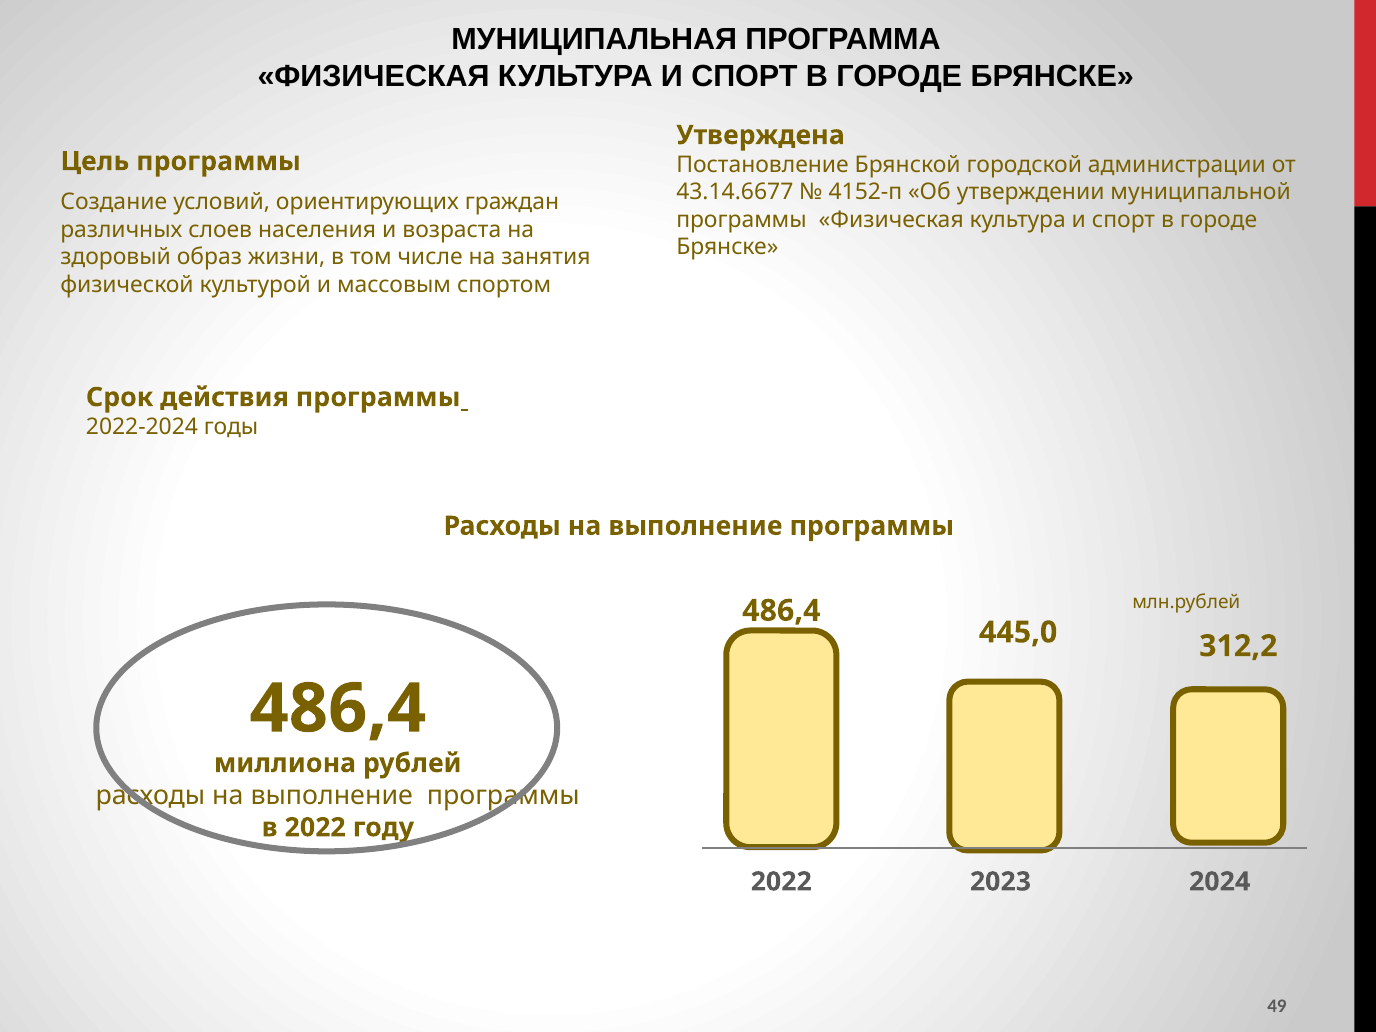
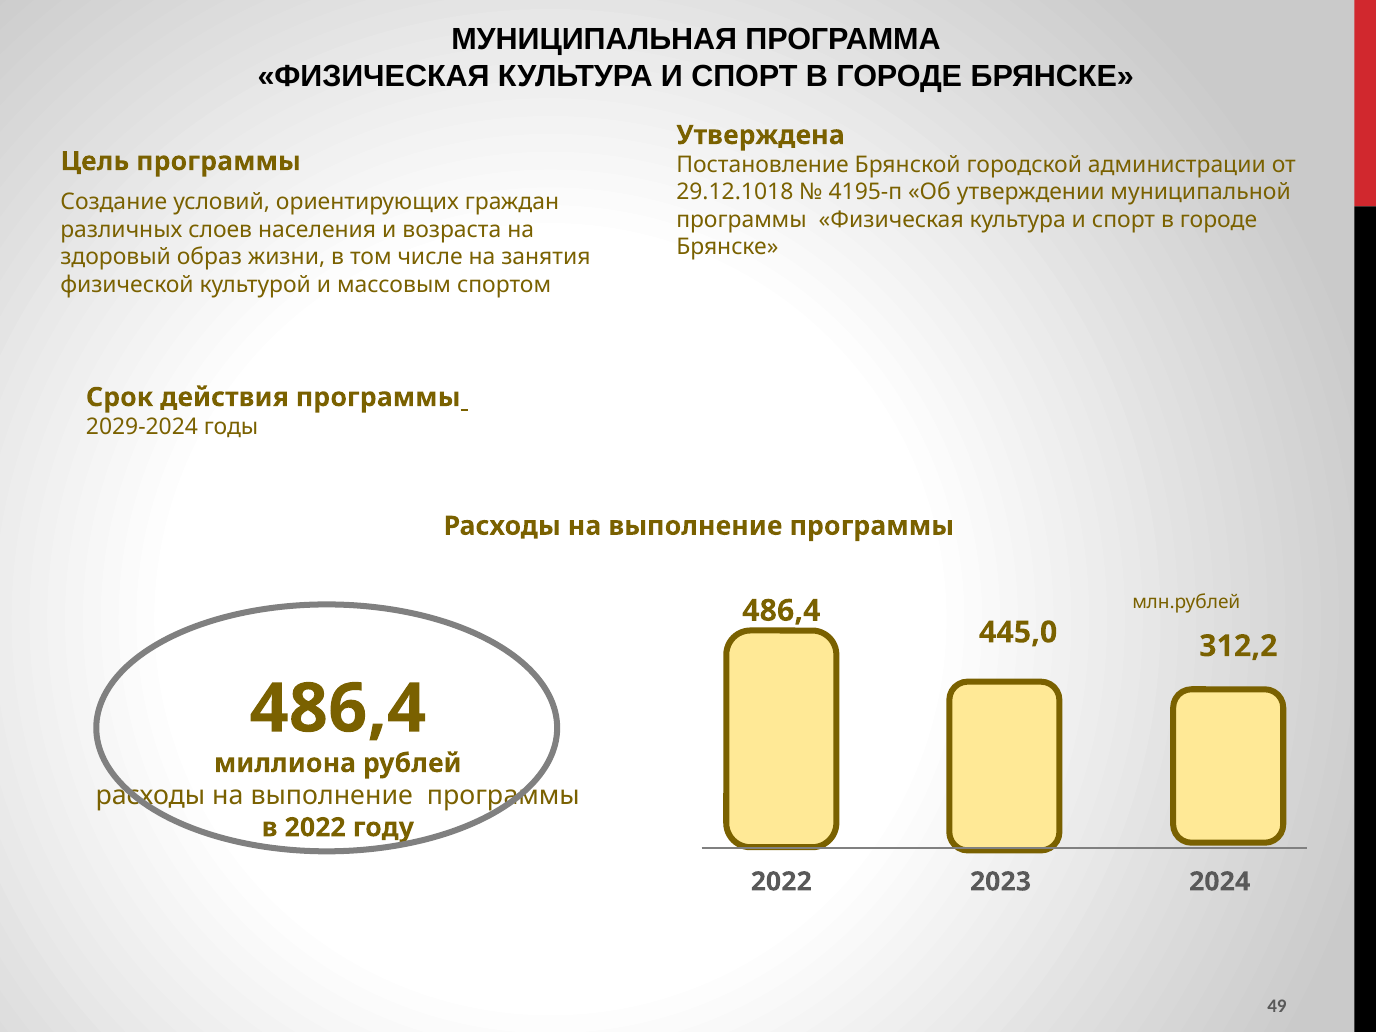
43.14.6677: 43.14.6677 -> 29.12.1018 (735, 192)
4152-п: 4152-п -> 4195-п (865, 192)
2022-2024: 2022-2024 -> 2029-2024 (142, 427)
